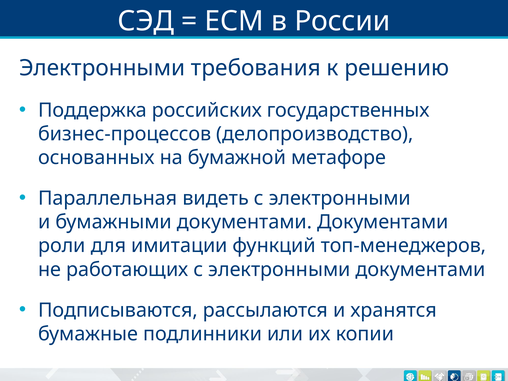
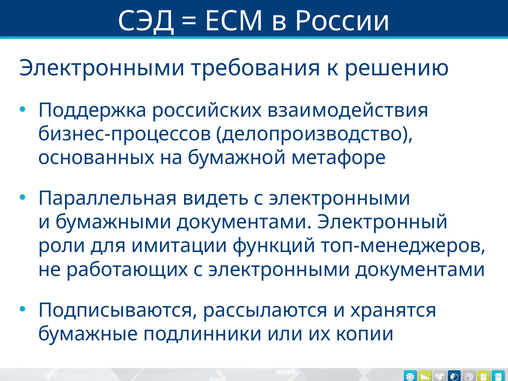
государственных: государственных -> взаимодействия (348, 110)
документами Документами: Документами -> Электронный (383, 222)
